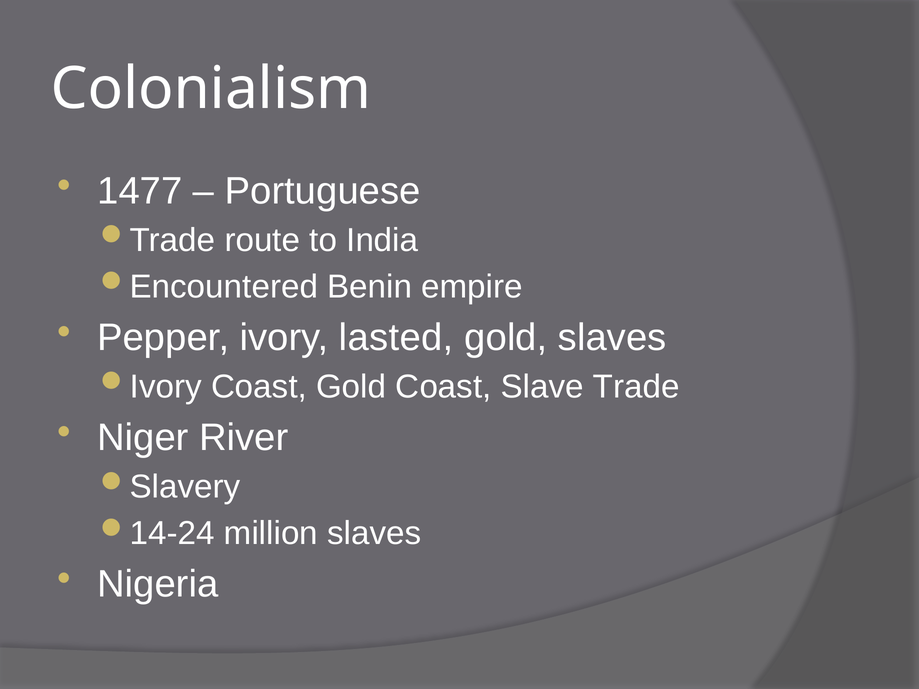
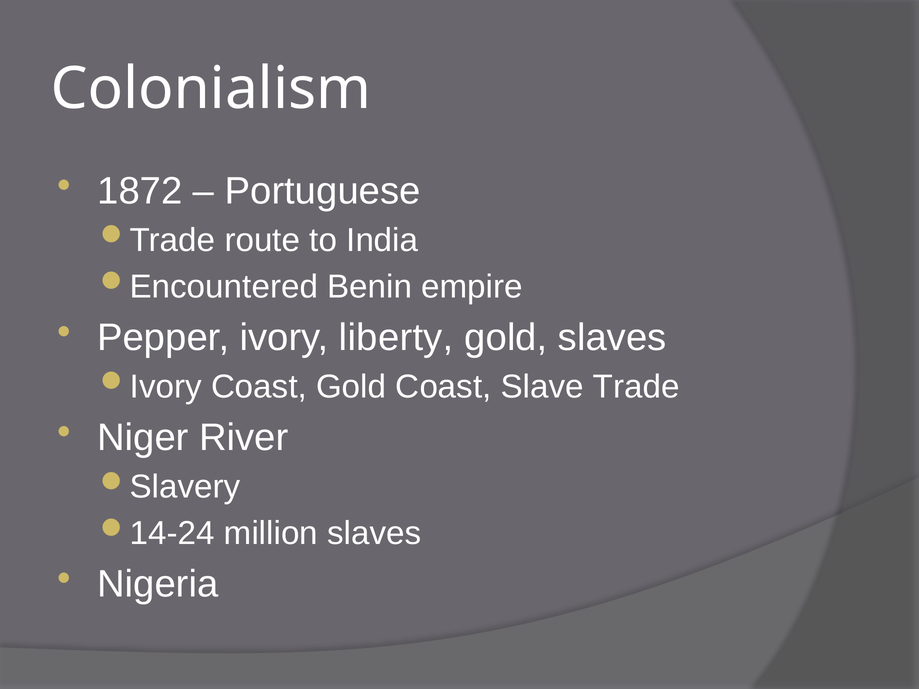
1477: 1477 -> 1872 (140, 191)
lasted: lasted -> liberty (396, 338)
